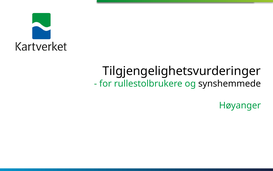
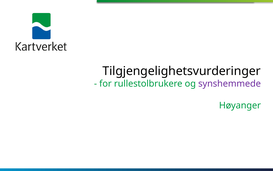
synshemmede colour: black -> purple (230, 83)
